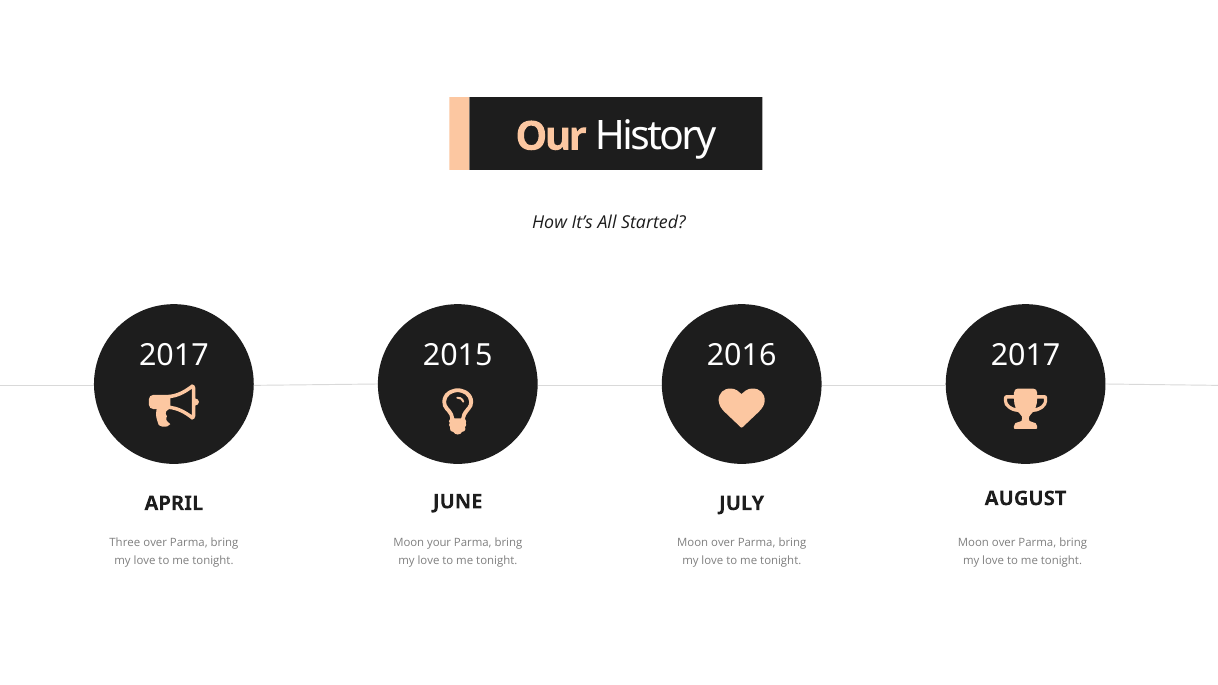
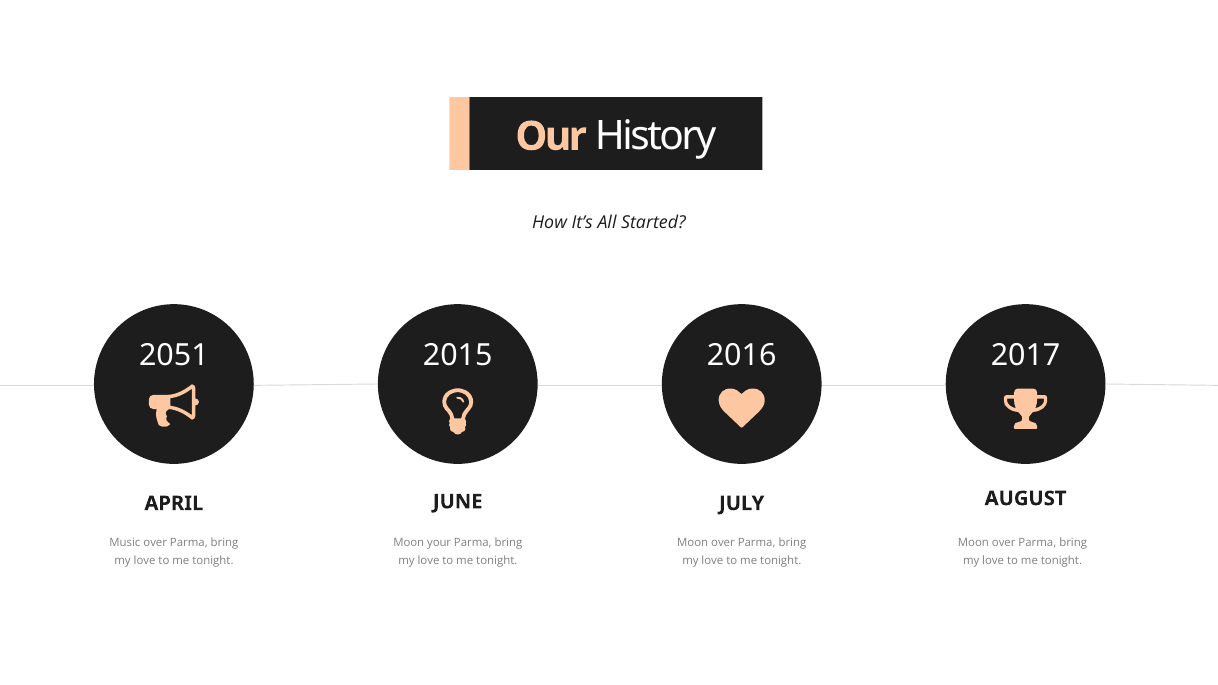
2017: 2017 -> 2051 (174, 356)
Three: Three -> Music (125, 543)
